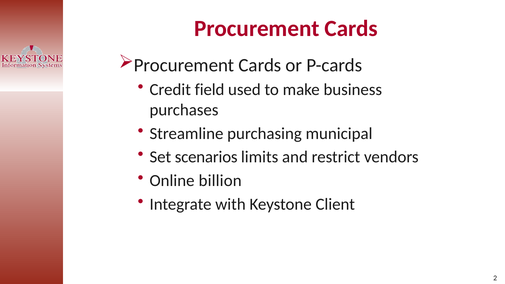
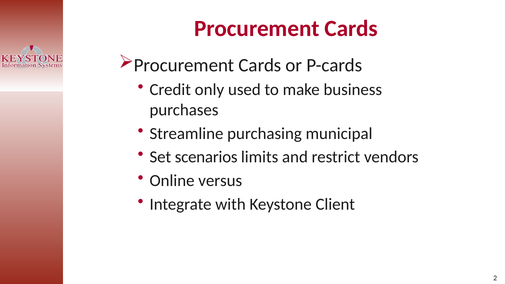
field: field -> only (209, 90)
billion: billion -> versus (220, 181)
